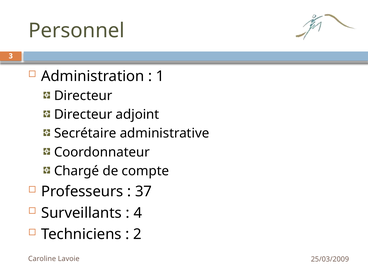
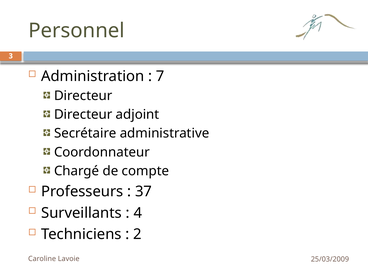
1: 1 -> 7 (160, 76)
